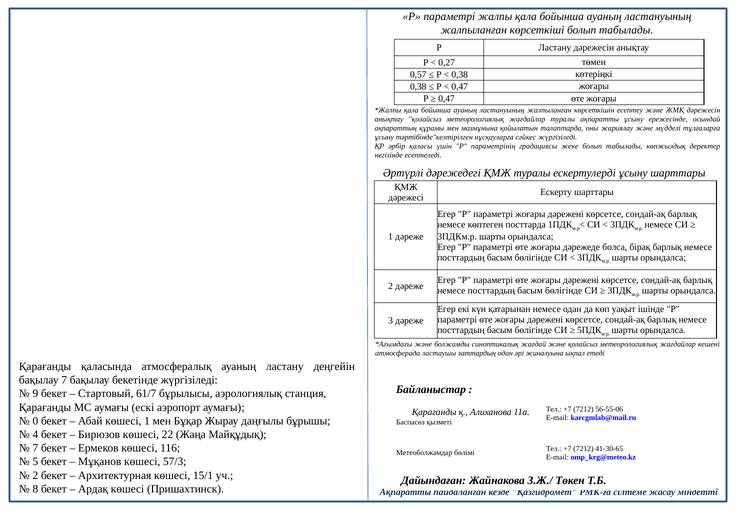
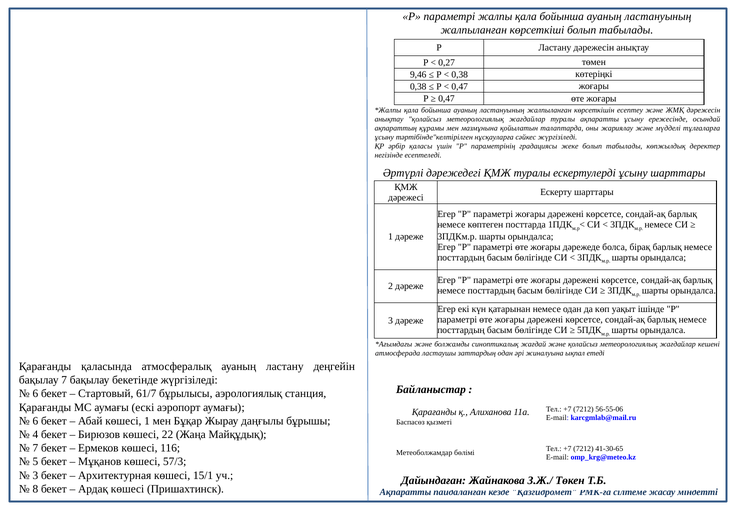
0,57: 0,57 -> 9,46 (418, 74)
9: 9 -> 6 (35, 393)
0: 0 -> 6 (35, 421)
2: 2 -> 3 (35, 475)
